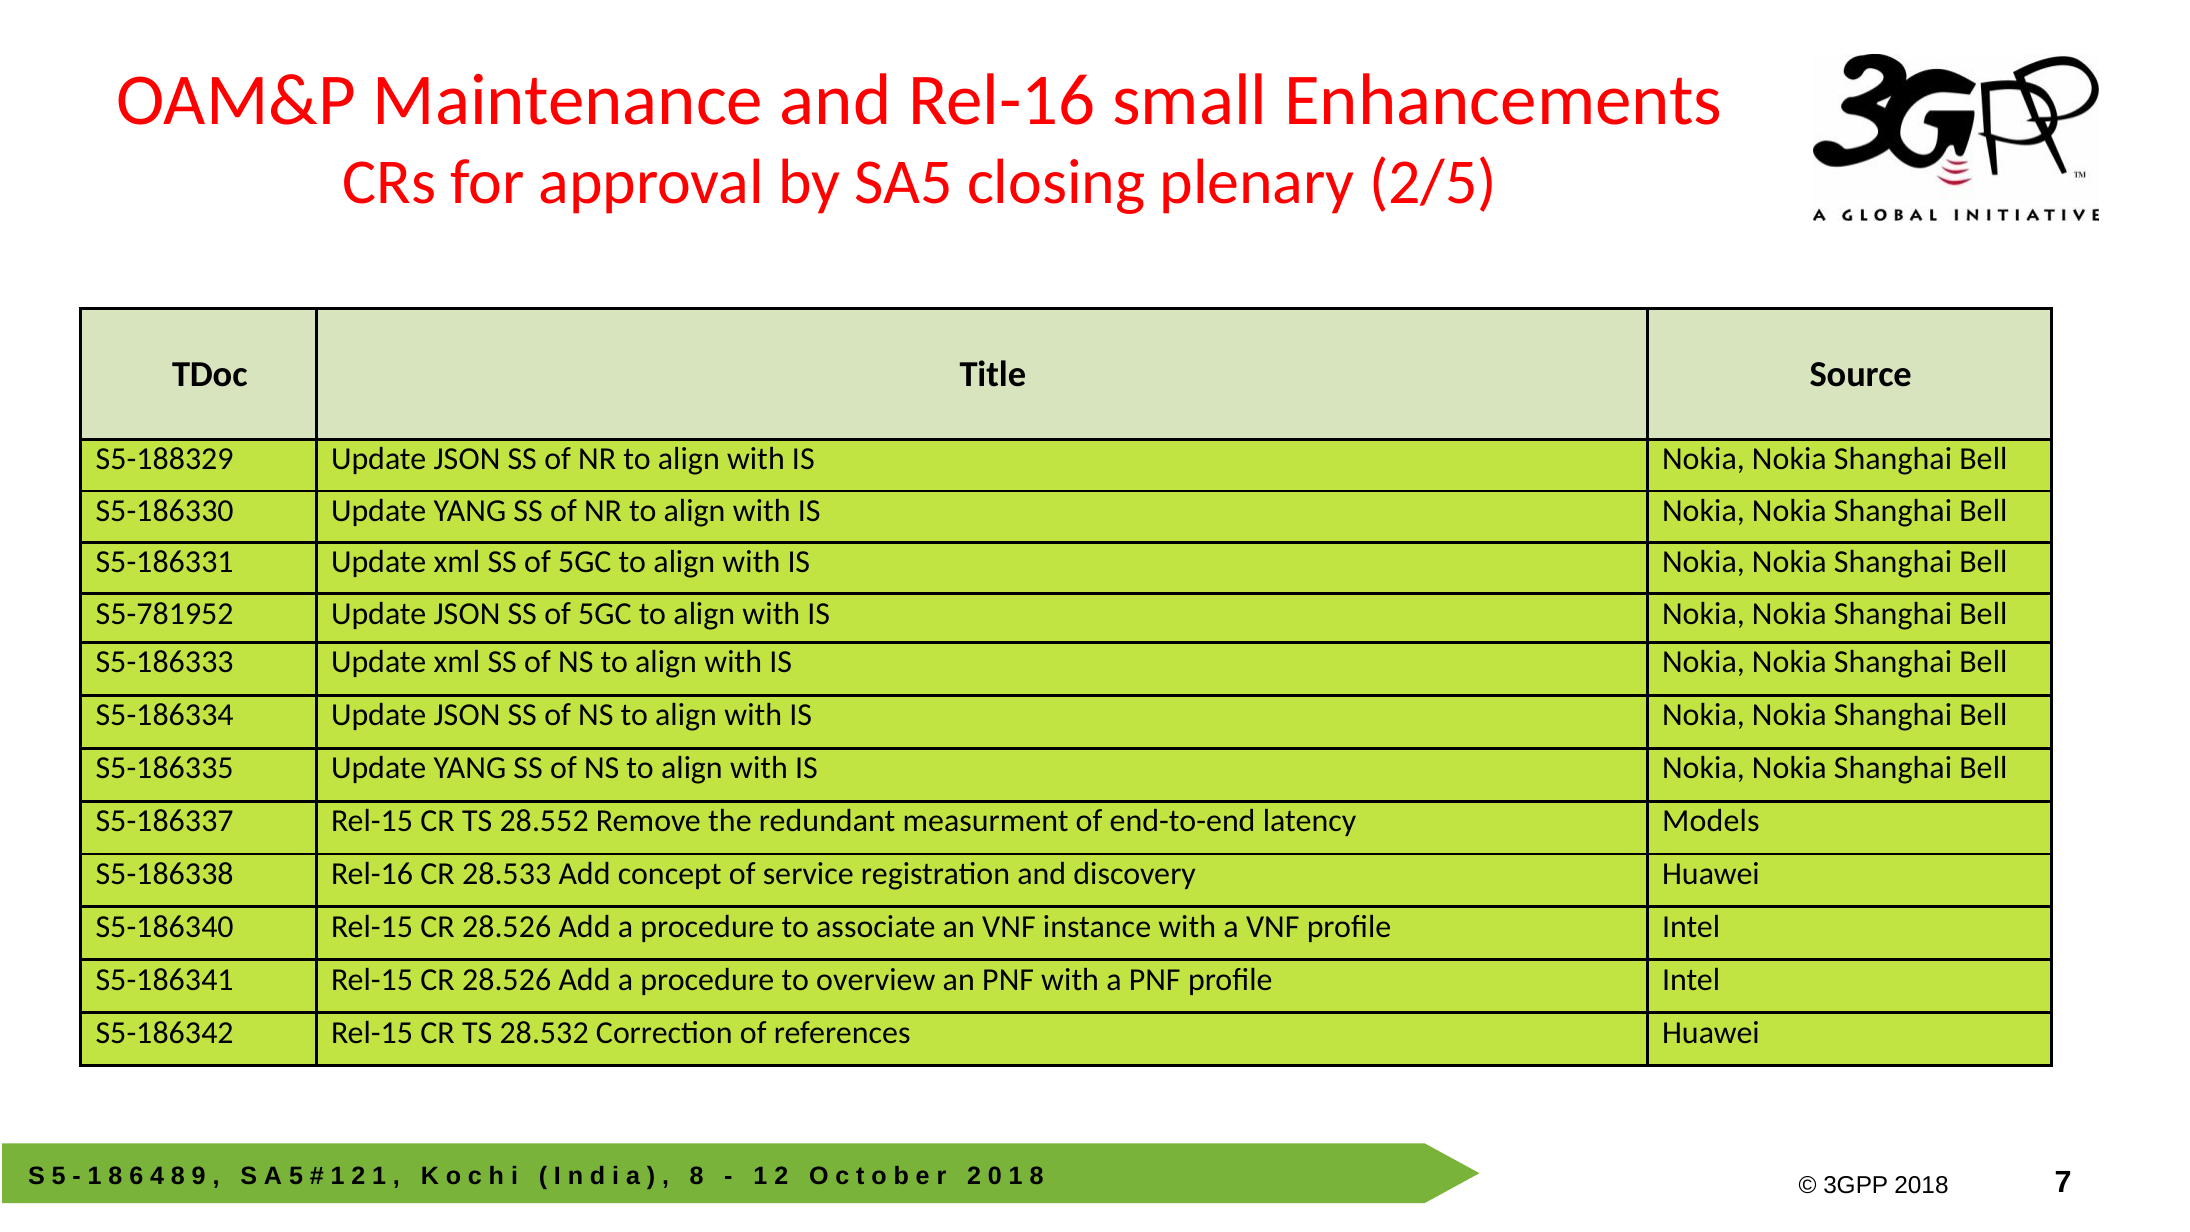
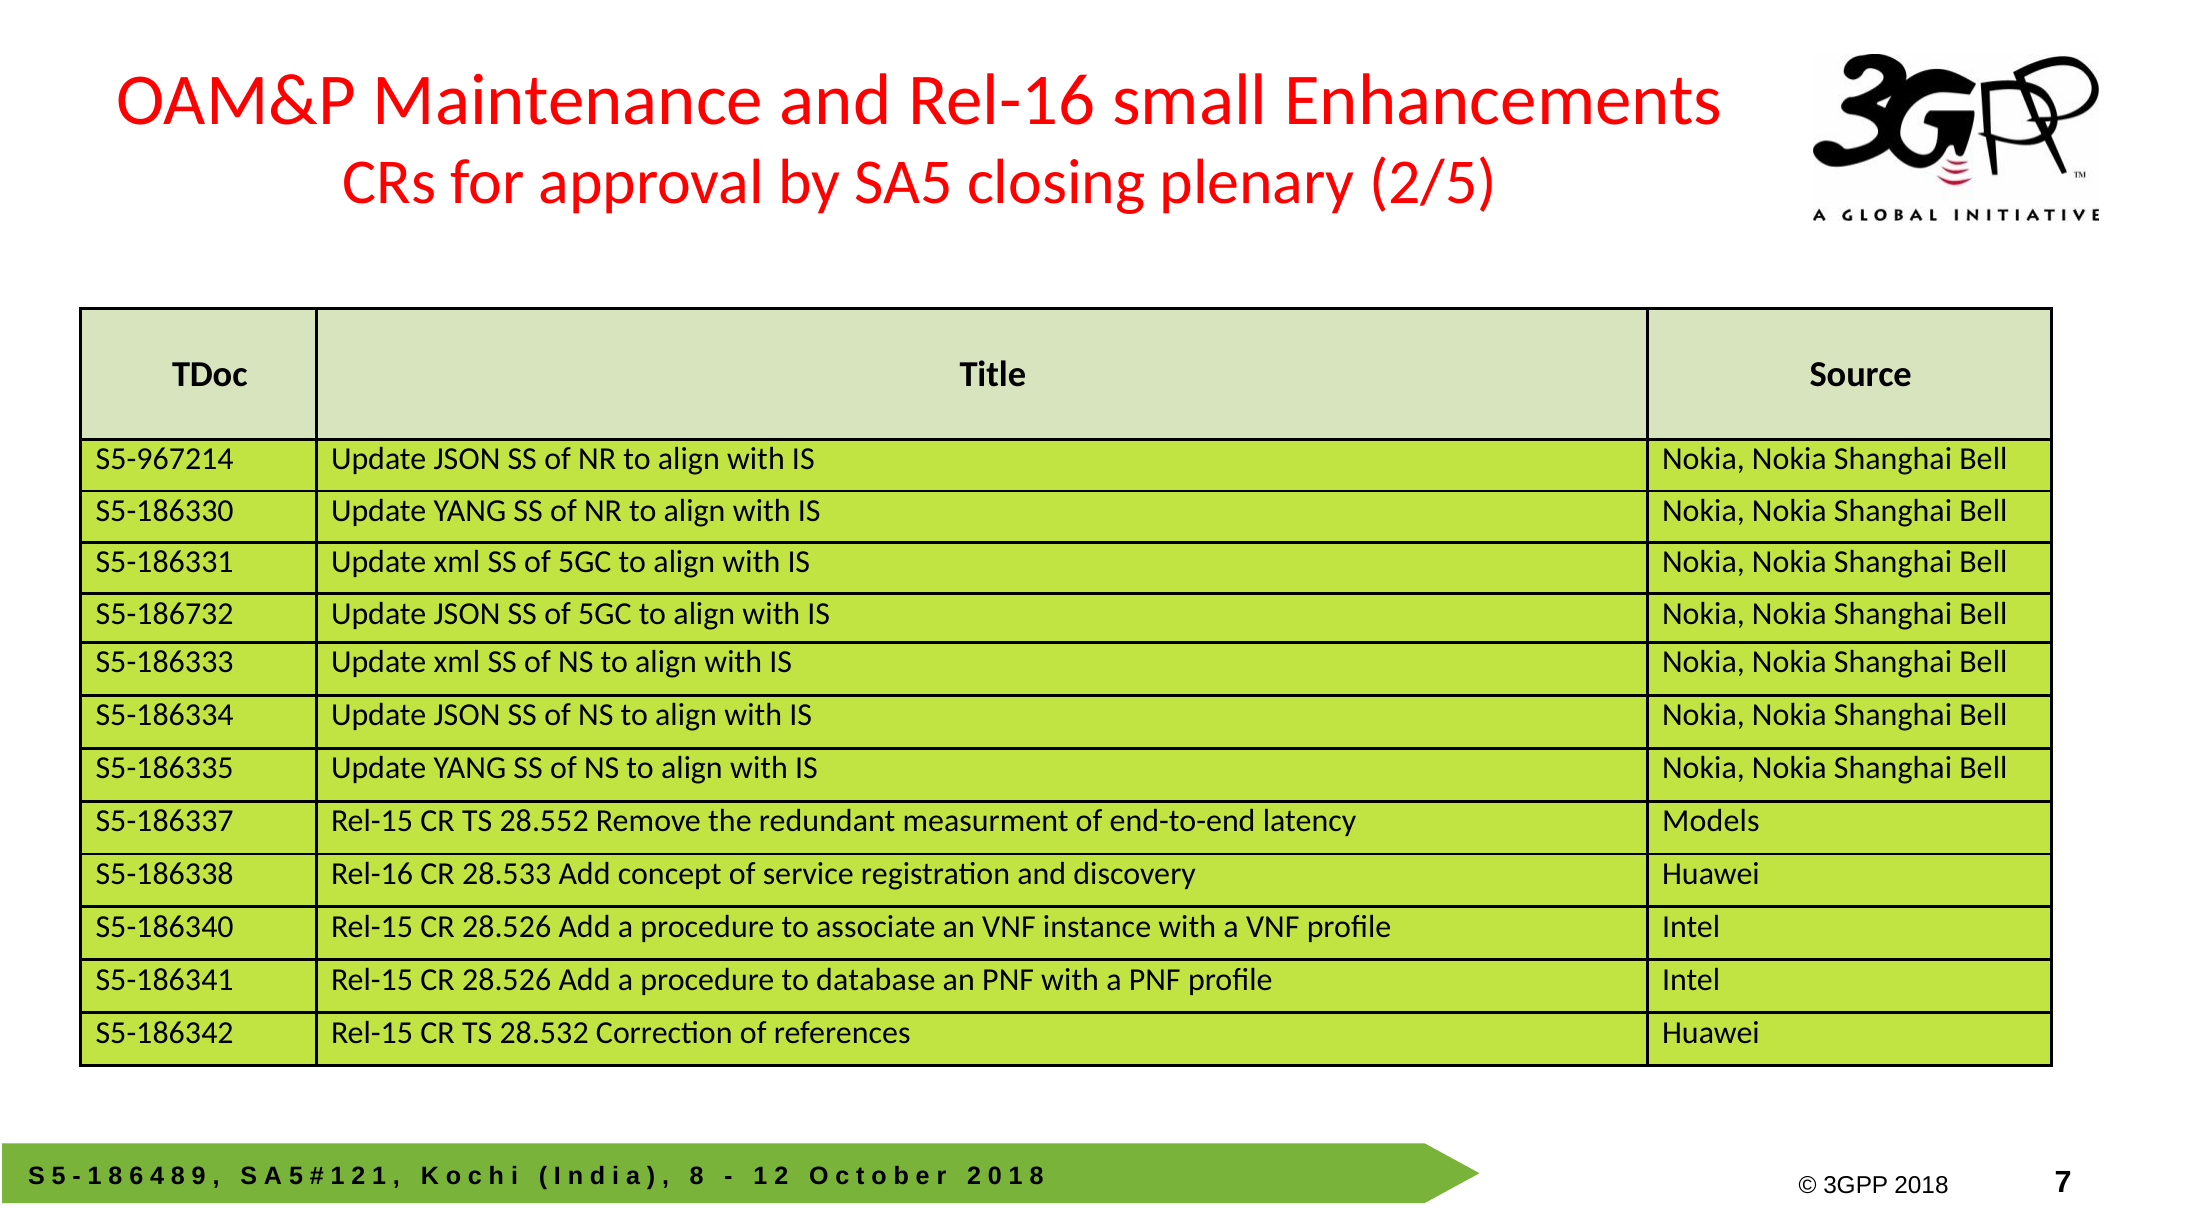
S5-188329: S5-188329 -> S5-967214 (165, 459)
S5-781952: S5-781952 -> S5-186732 (165, 614)
overview: overview -> database (876, 980)
